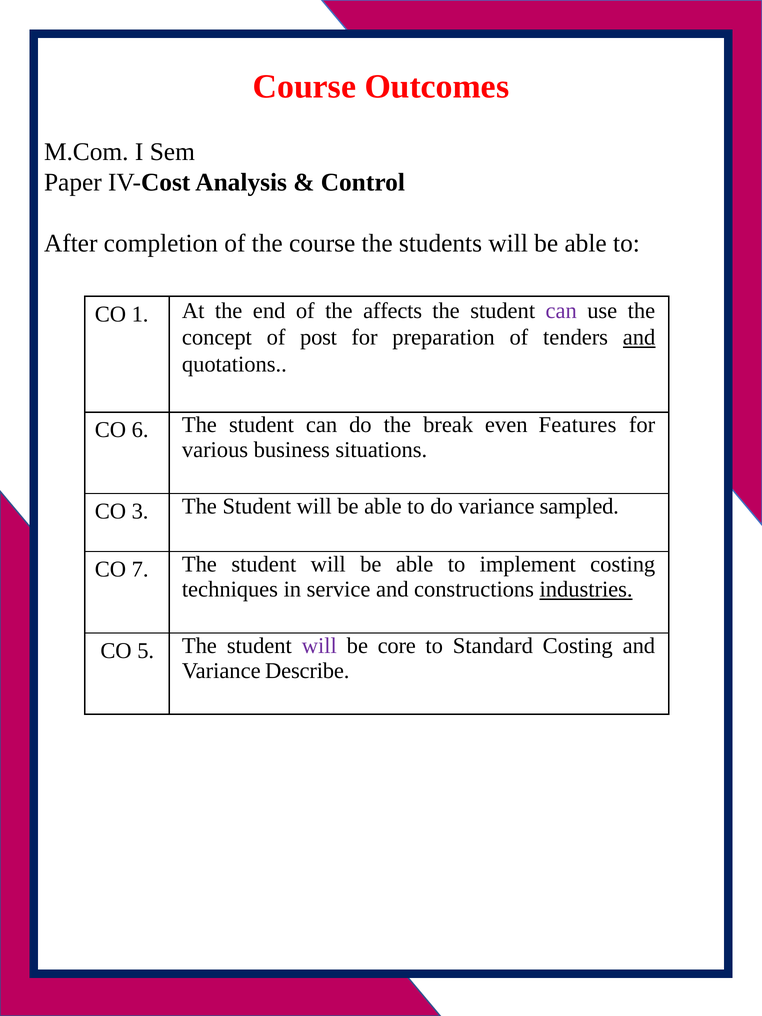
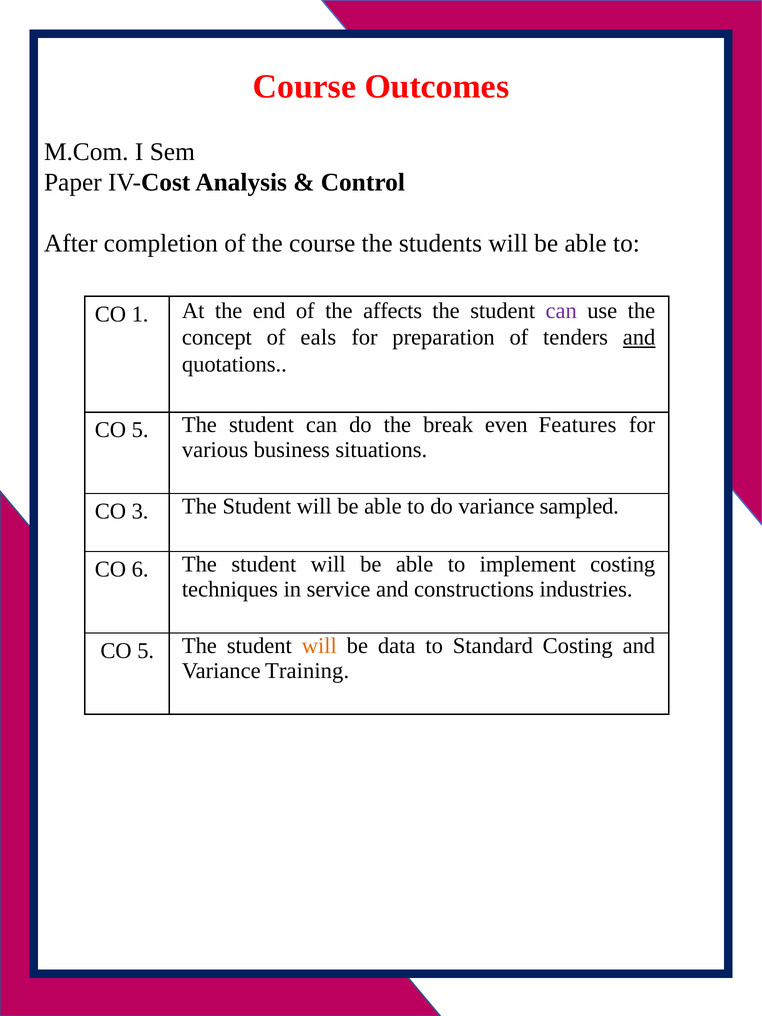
post: post -> eals (318, 338)
6: 6 -> 5 (140, 430)
7: 7 -> 6 (140, 569)
industries underline: present -> none (586, 589)
will colour: purple -> orange (319, 646)
core: core -> data (397, 646)
Describe: Describe -> Training (307, 671)
